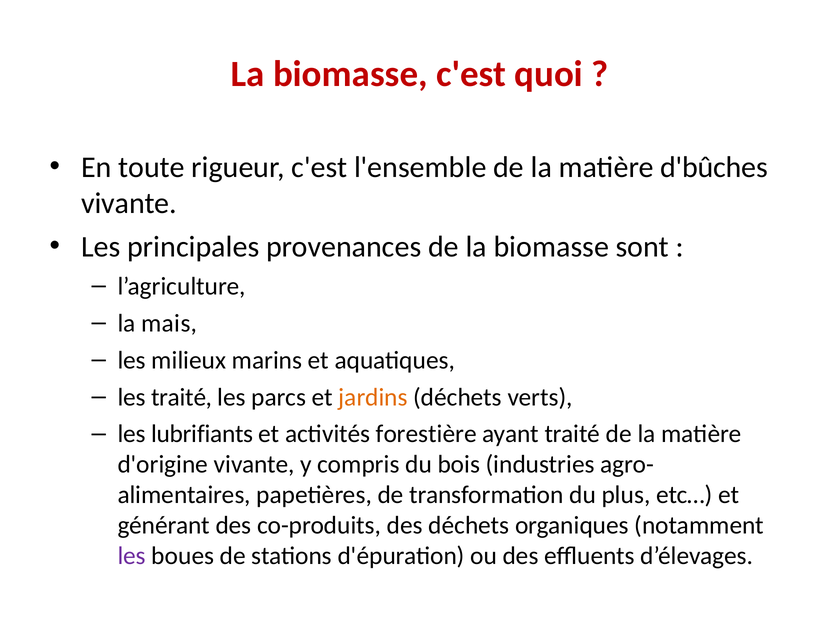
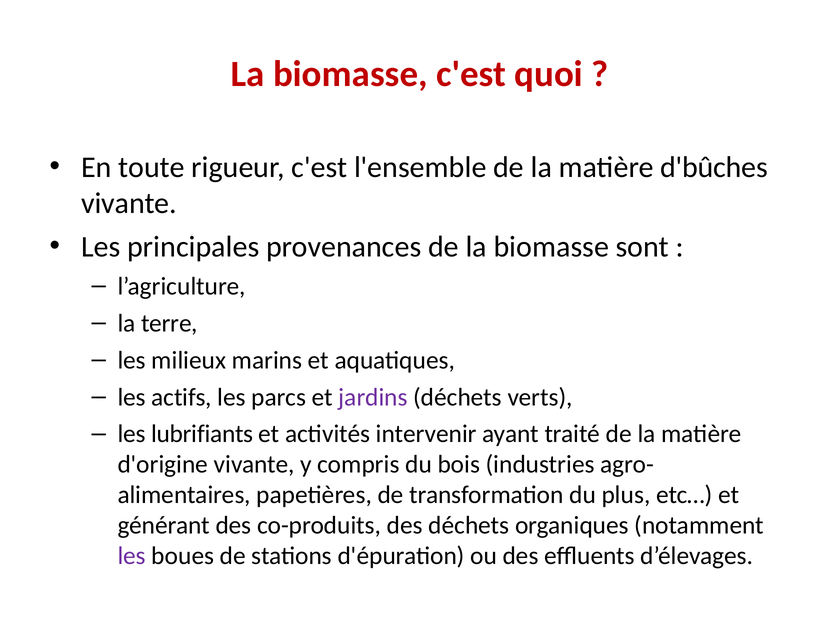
mais: mais -> terre (169, 323)
les traité: traité -> actifs (182, 397)
jardins colour: orange -> purple (373, 397)
forestière: forestière -> intervenir (426, 434)
